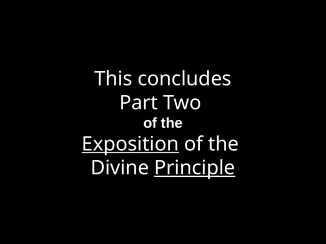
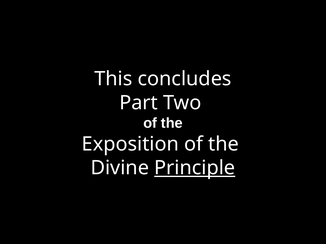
Exposition underline: present -> none (130, 144)
